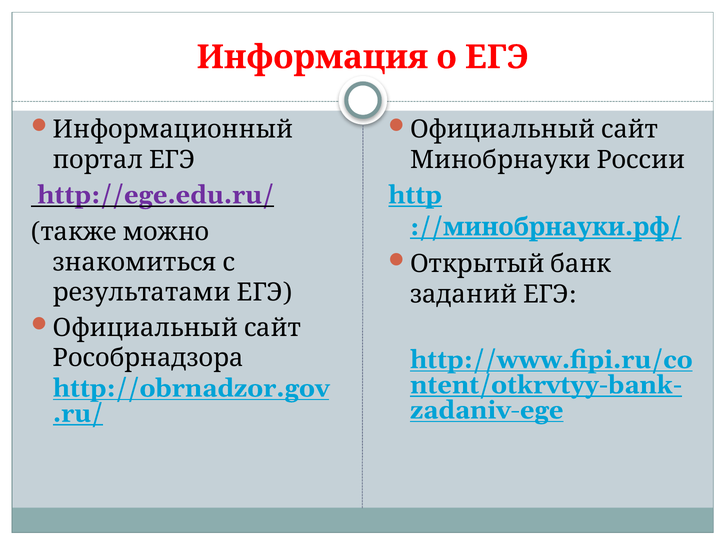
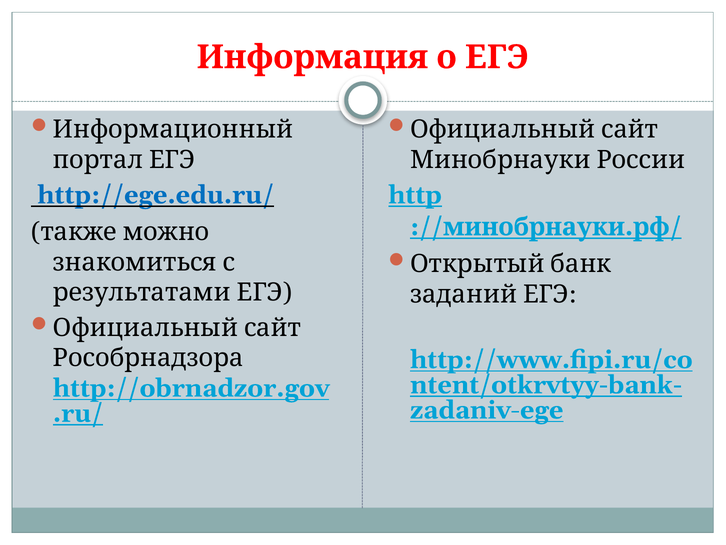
http://ege.edu.ru/ colour: purple -> blue (156, 195)
